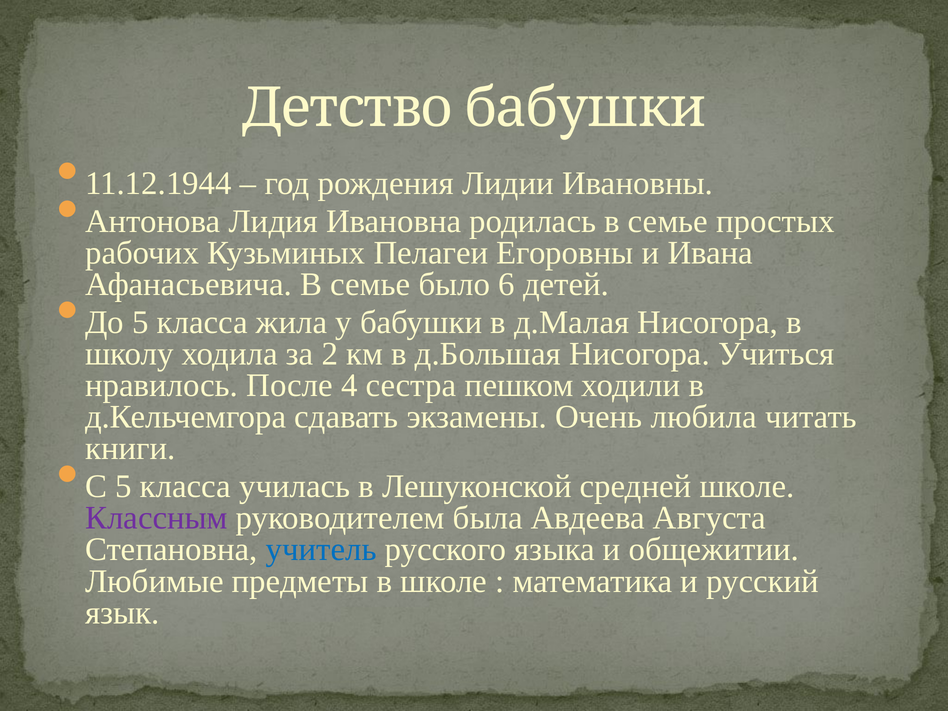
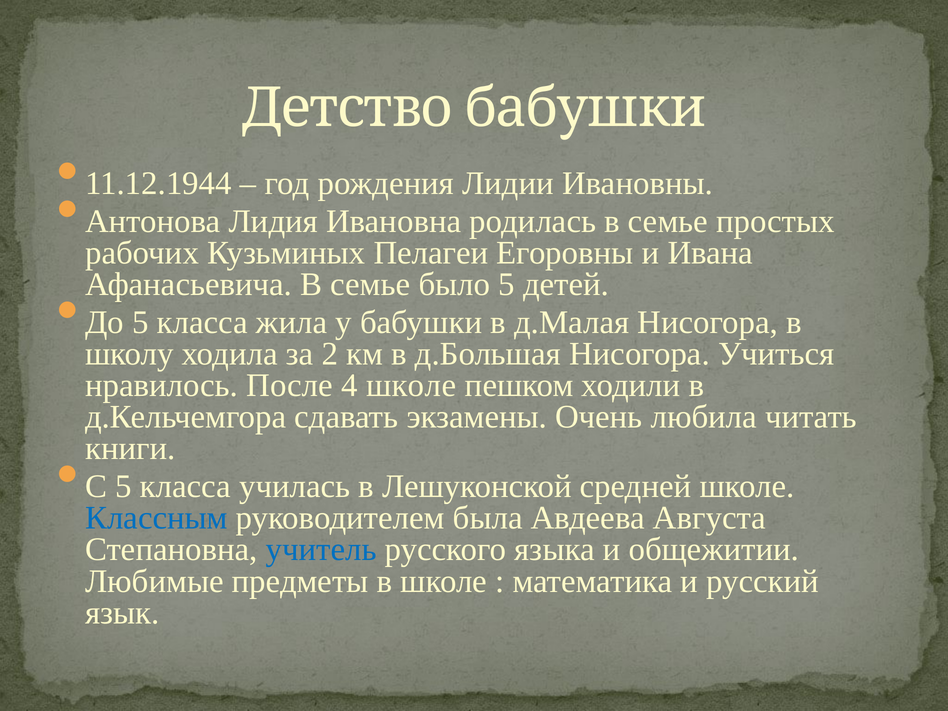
было 6: 6 -> 5 (507, 284)
4 сестра: сестра -> школе (411, 385)
Классным colour: purple -> blue (156, 518)
